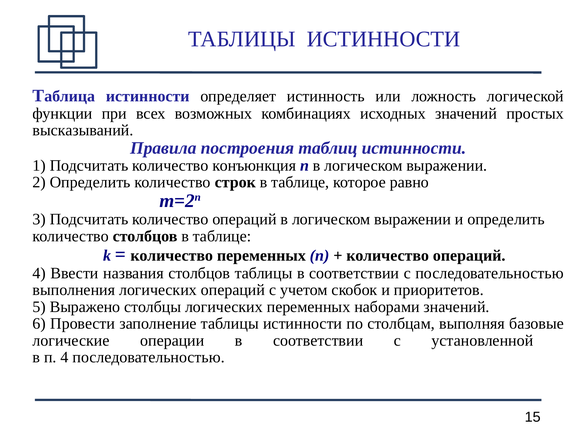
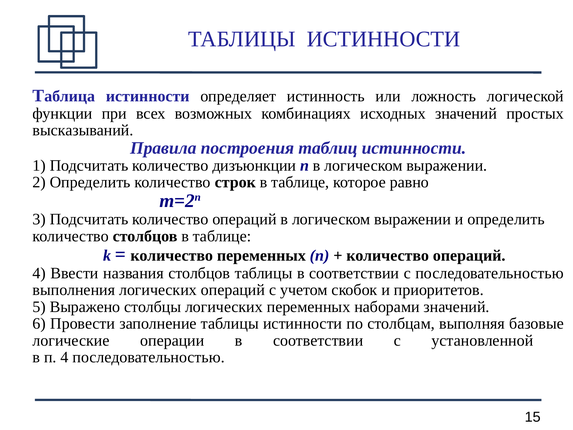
конъюнкция: конъюнкция -> дизъюнкции (254, 165)
